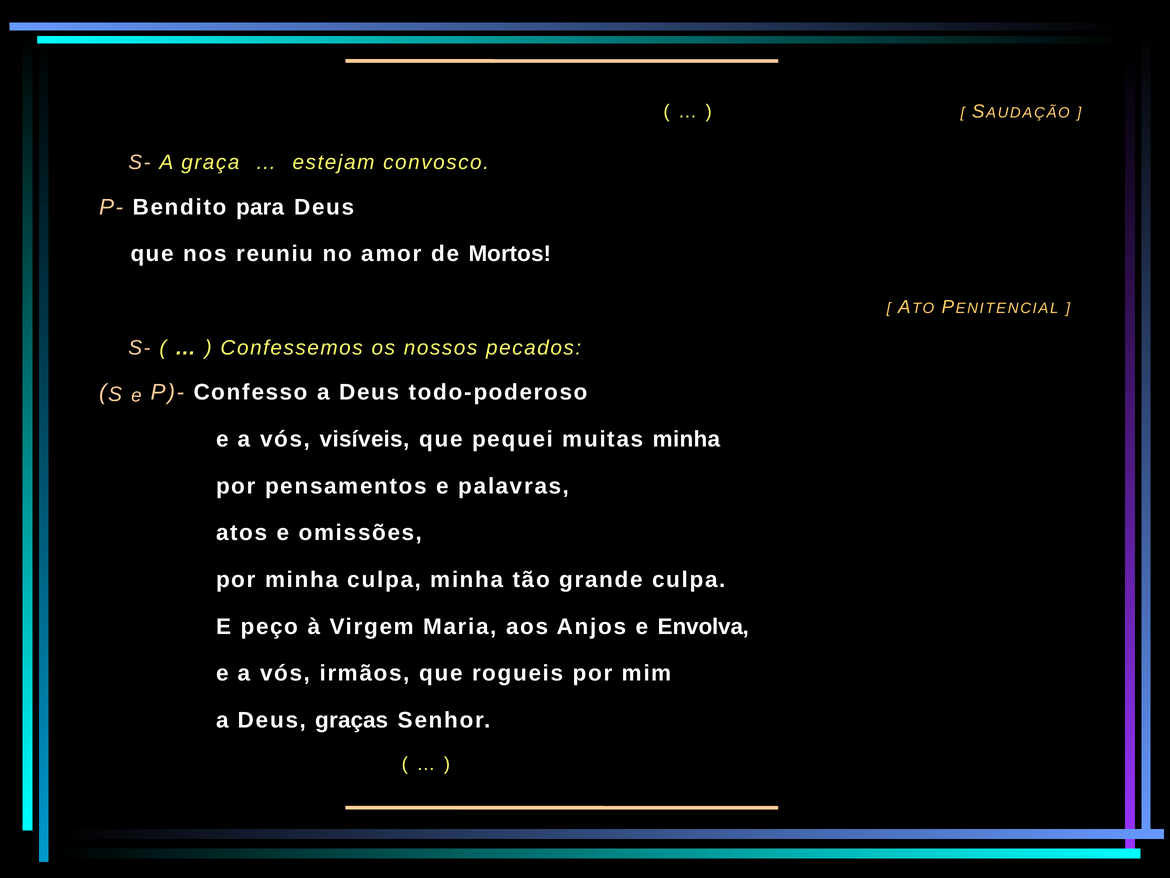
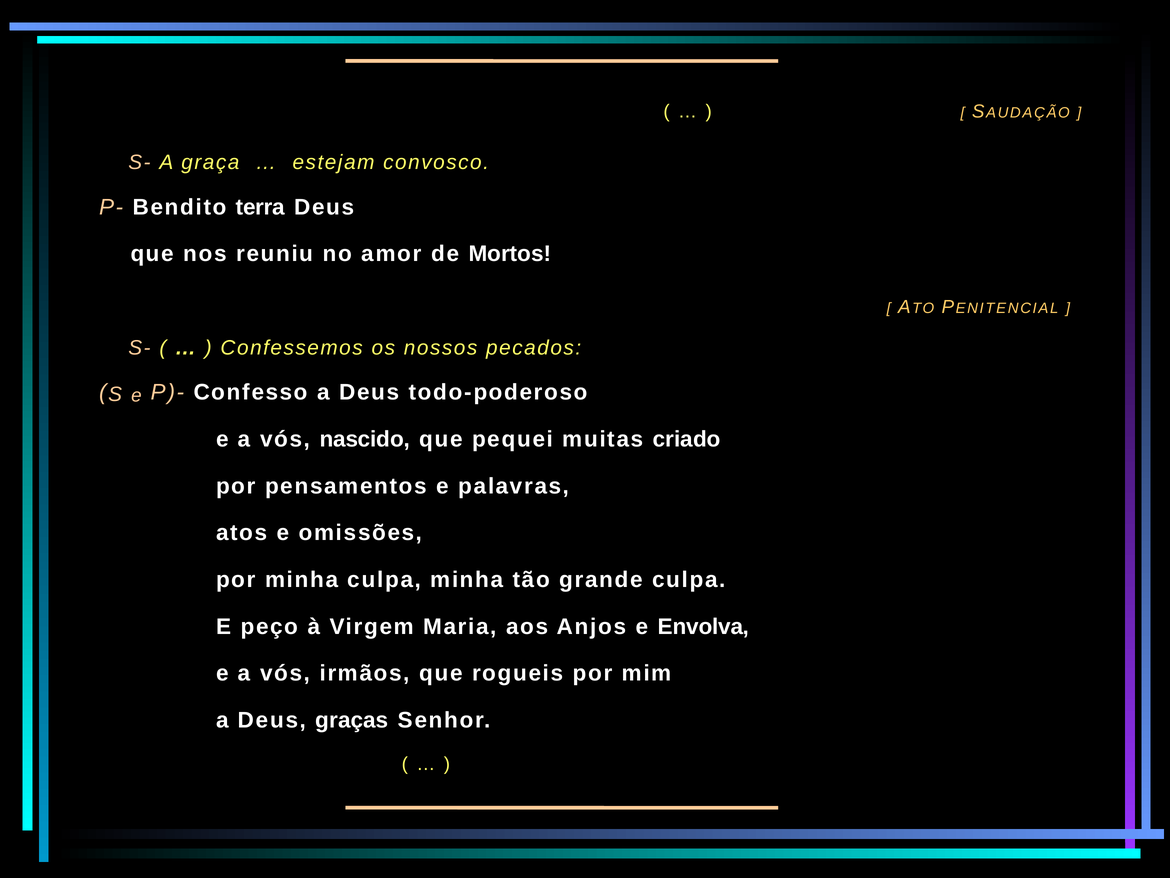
para: para -> terra (260, 207)
visíveis: visíveis -> nascido (365, 439)
muitas minha: minha -> criado (687, 439)
